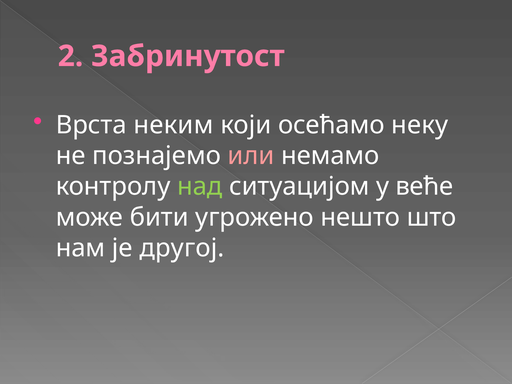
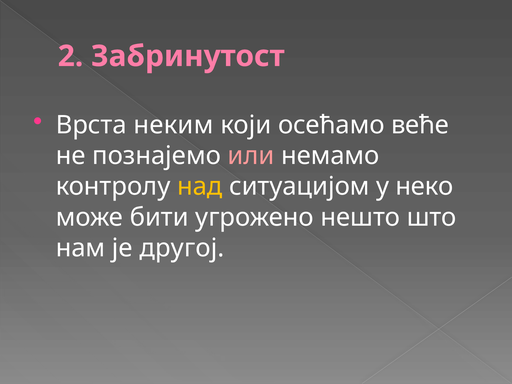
неку: неку -> веће (420, 125)
над colour: light green -> yellow (200, 187)
веће: веће -> неко (424, 187)
